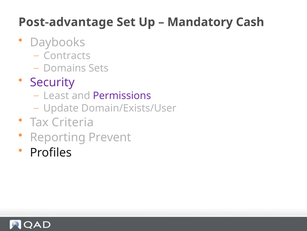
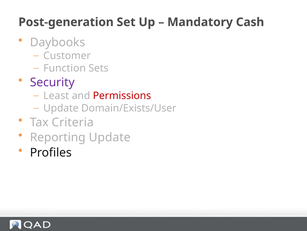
Post-advantage: Post-advantage -> Post-generation (66, 22)
Contracts: Contracts -> Customer (67, 56)
Domains: Domains -> Function (65, 68)
Permissions colour: purple -> red (122, 95)
Reporting Prevent: Prevent -> Update (110, 137)
